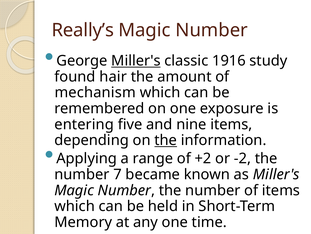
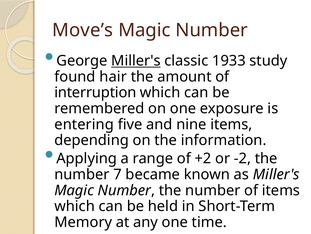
Really’s: Really’s -> Move’s (83, 30)
1916: 1916 -> 1933 (229, 61)
mechanism: mechanism -> interruption (95, 92)
the underline: present -> none (166, 140)
